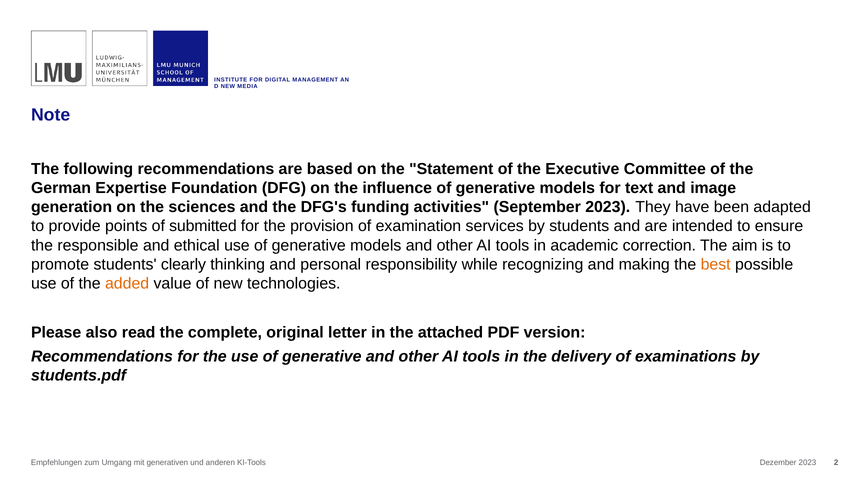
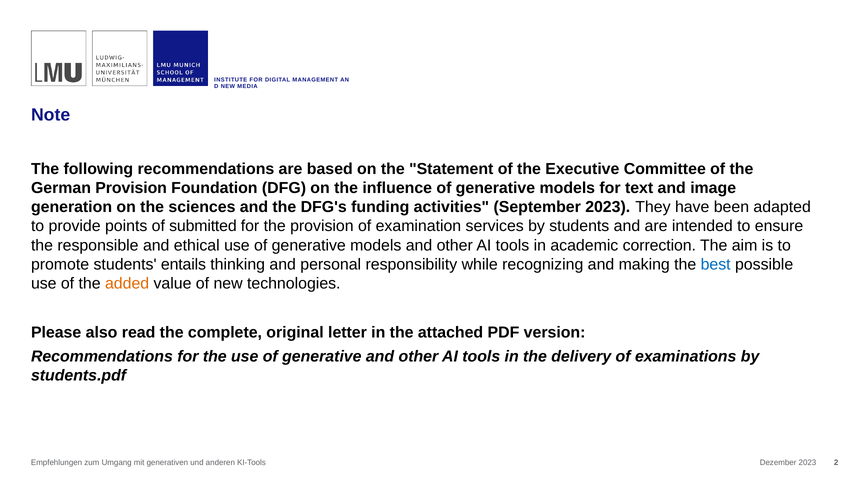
German Expertise: Expertise -> Provision (131, 188)
clearly: clearly -> entails (184, 264)
best colour: orange -> blue (716, 264)
